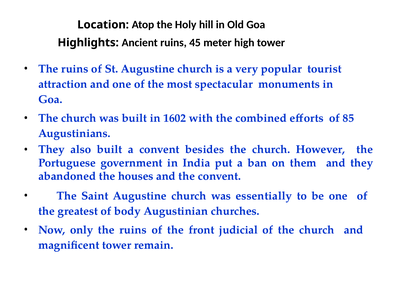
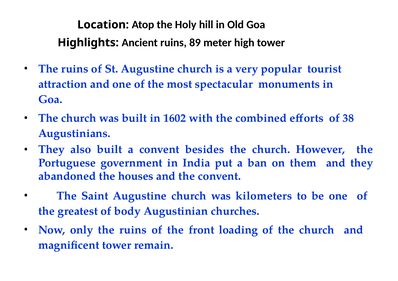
45: 45 -> 89 (195, 43)
85: 85 -> 38 (348, 118)
essentially: essentially -> kilometers (264, 196)
judicial: judicial -> loading (238, 230)
